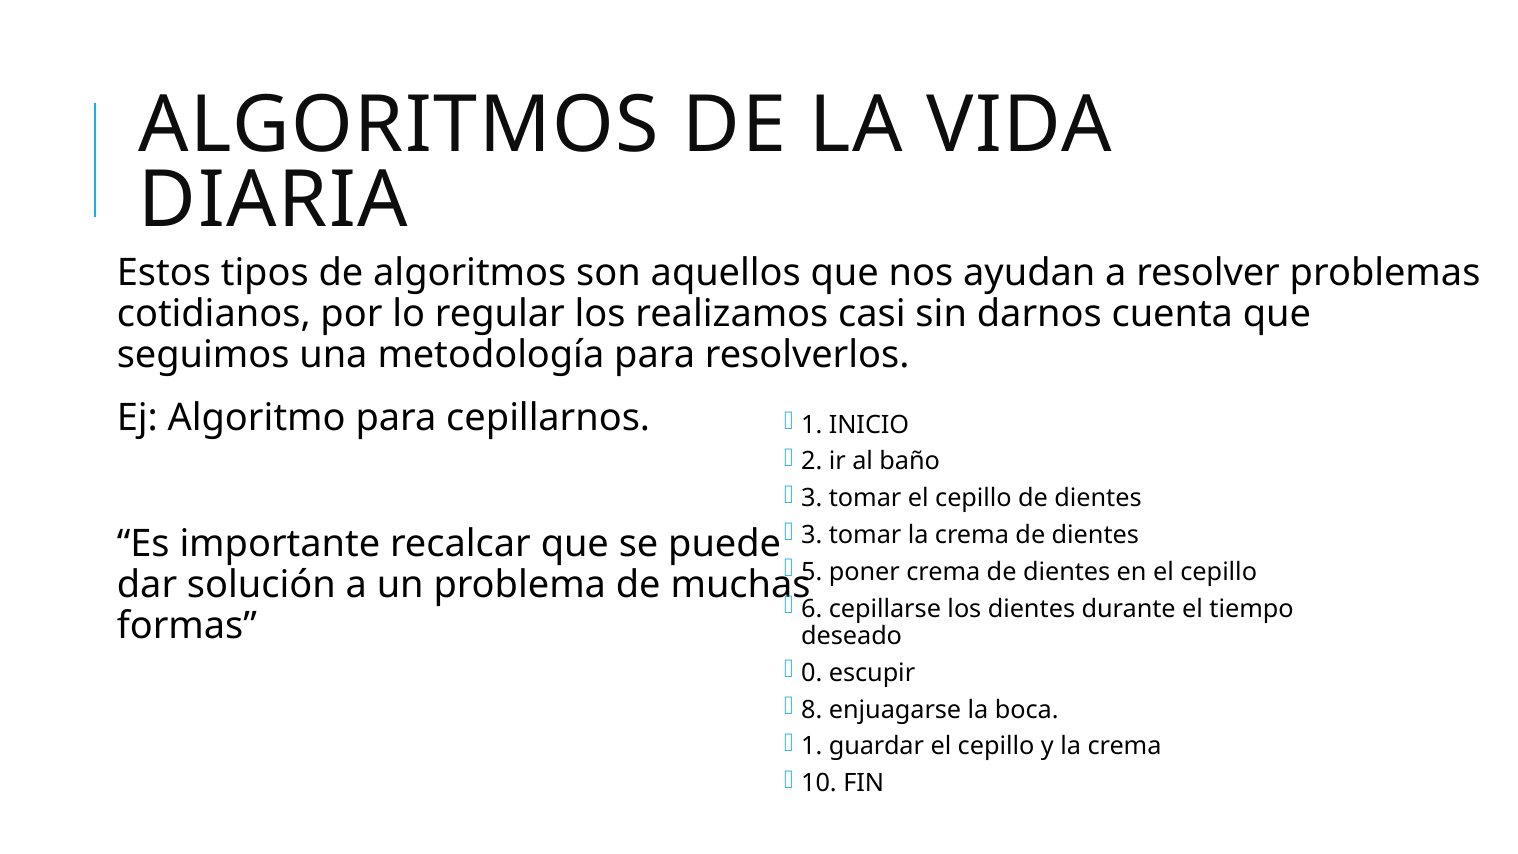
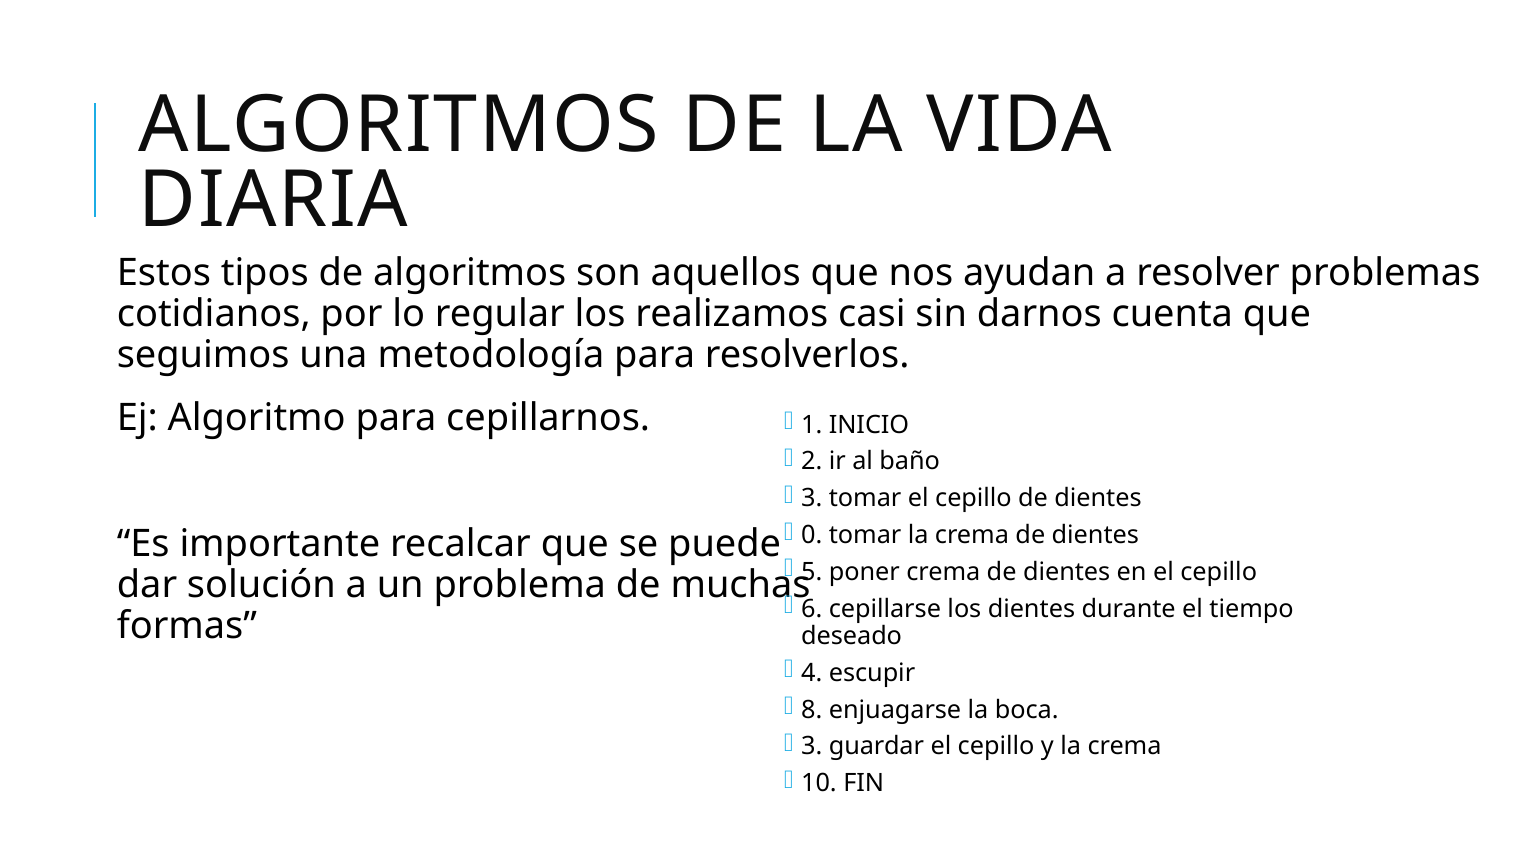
3: 3 -> 0 (812, 535)
0: 0 -> 4 (812, 673)
1: 1 -> 3 (812, 746)
